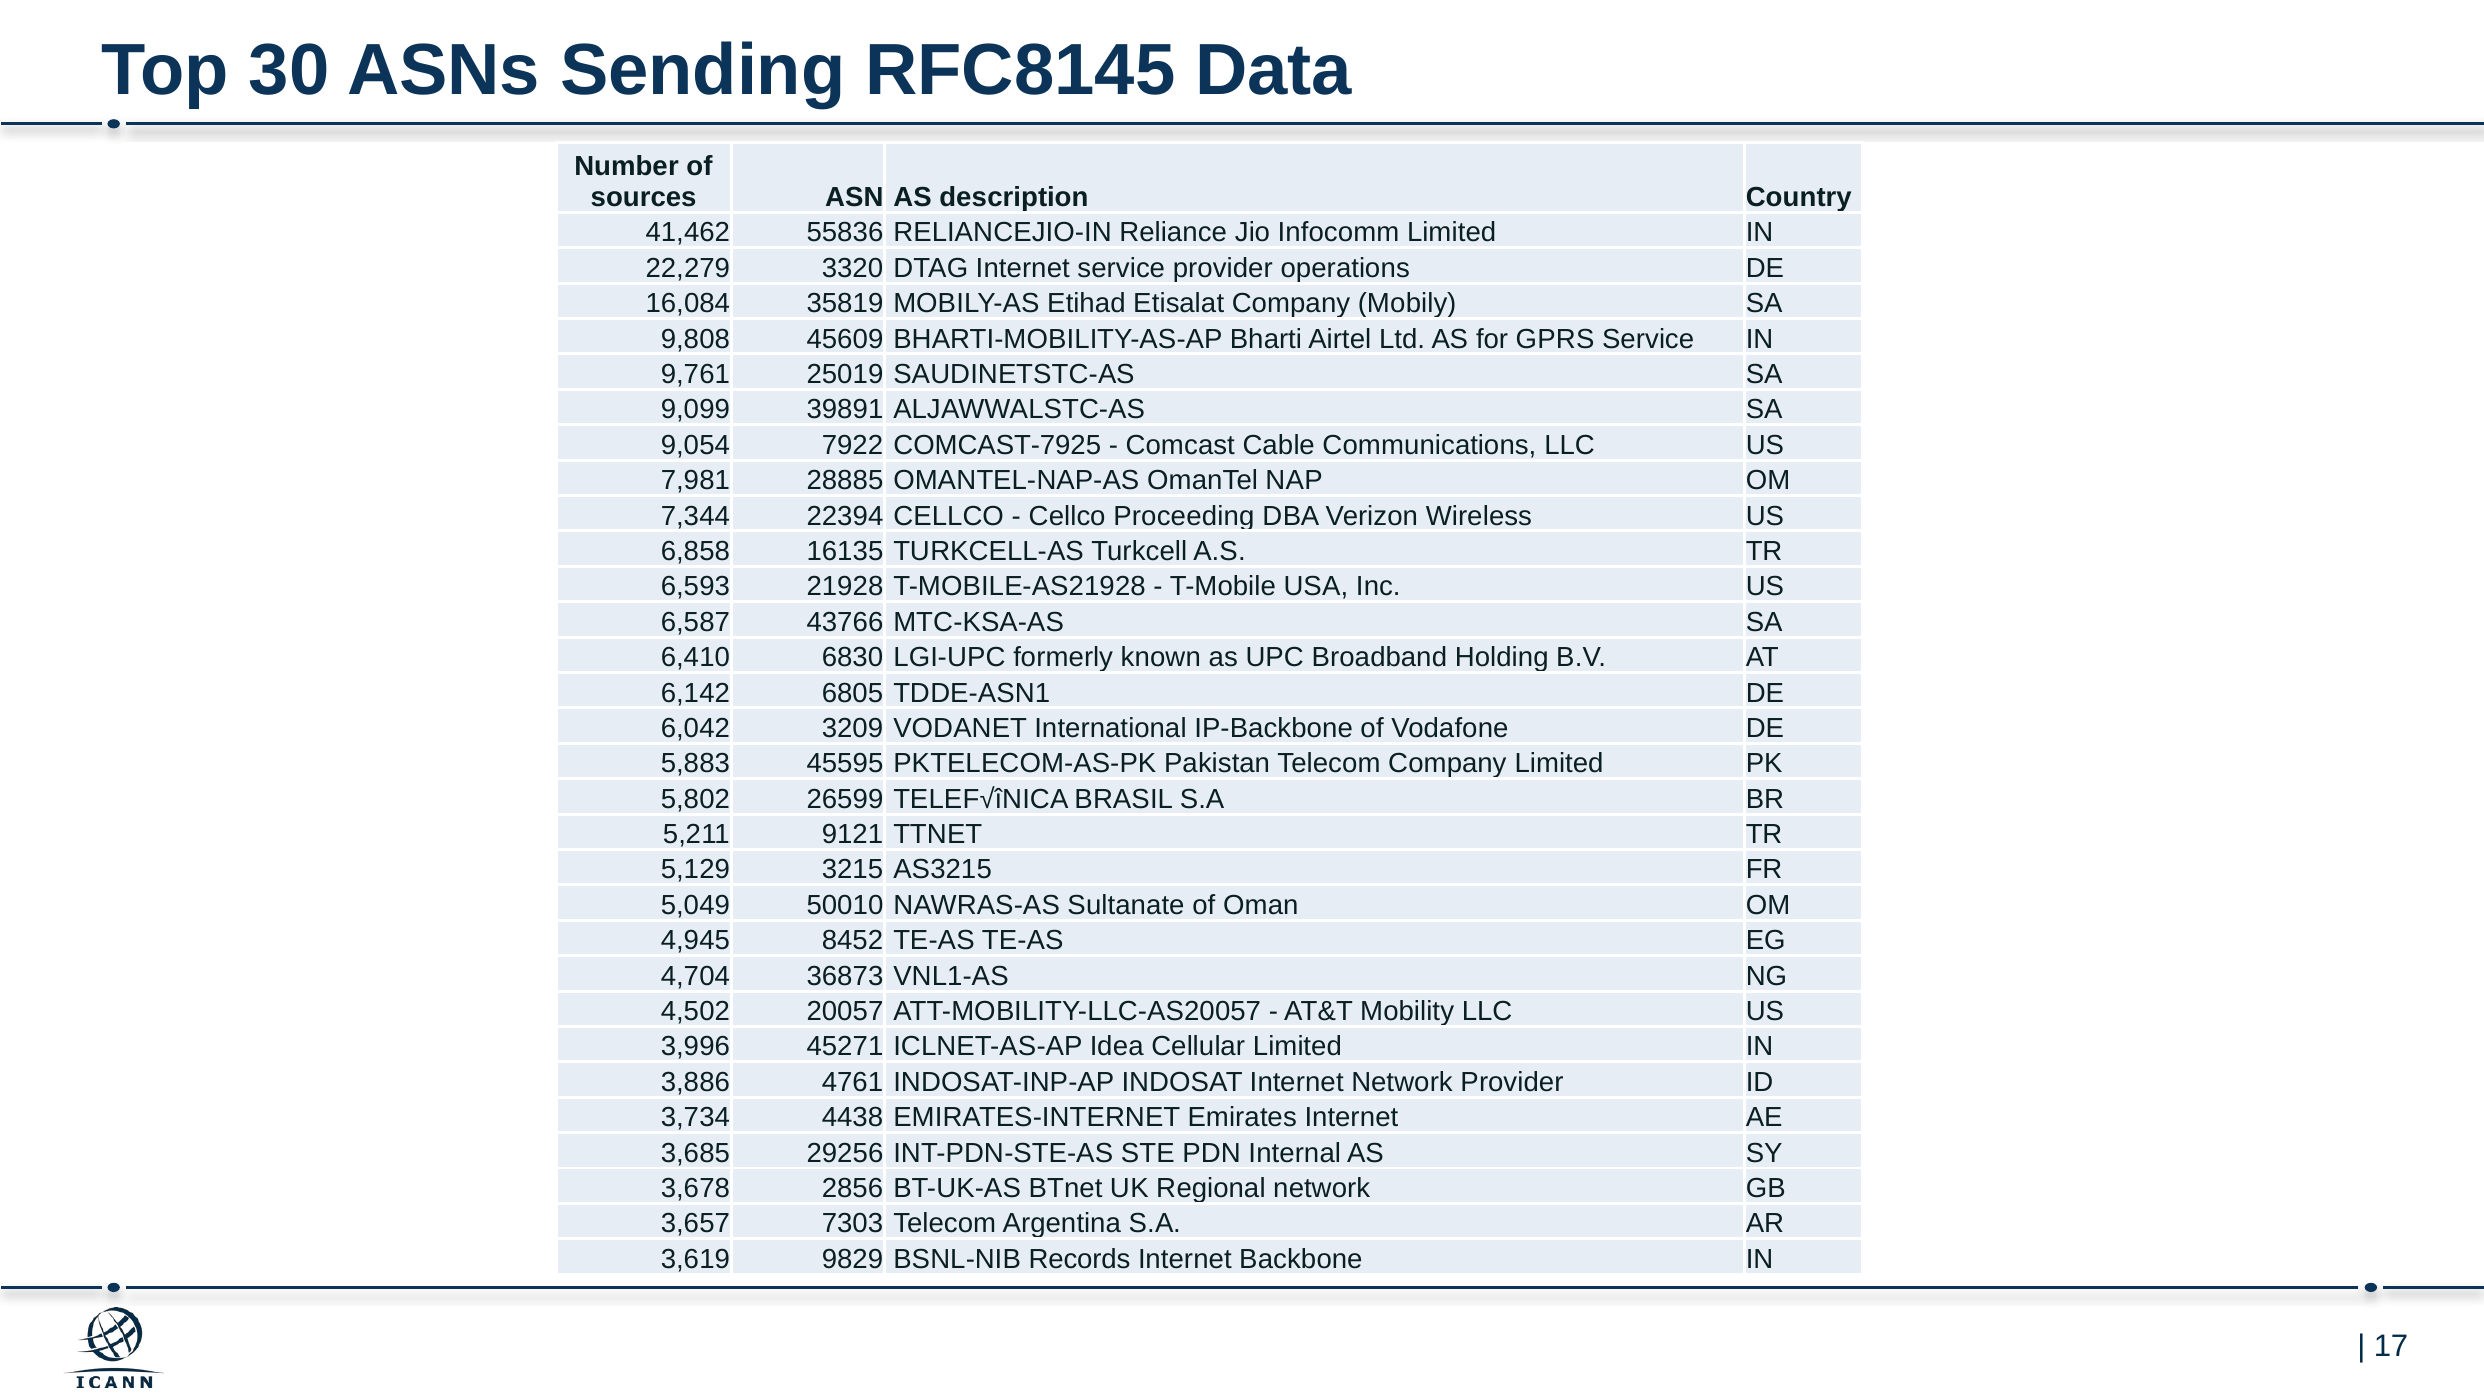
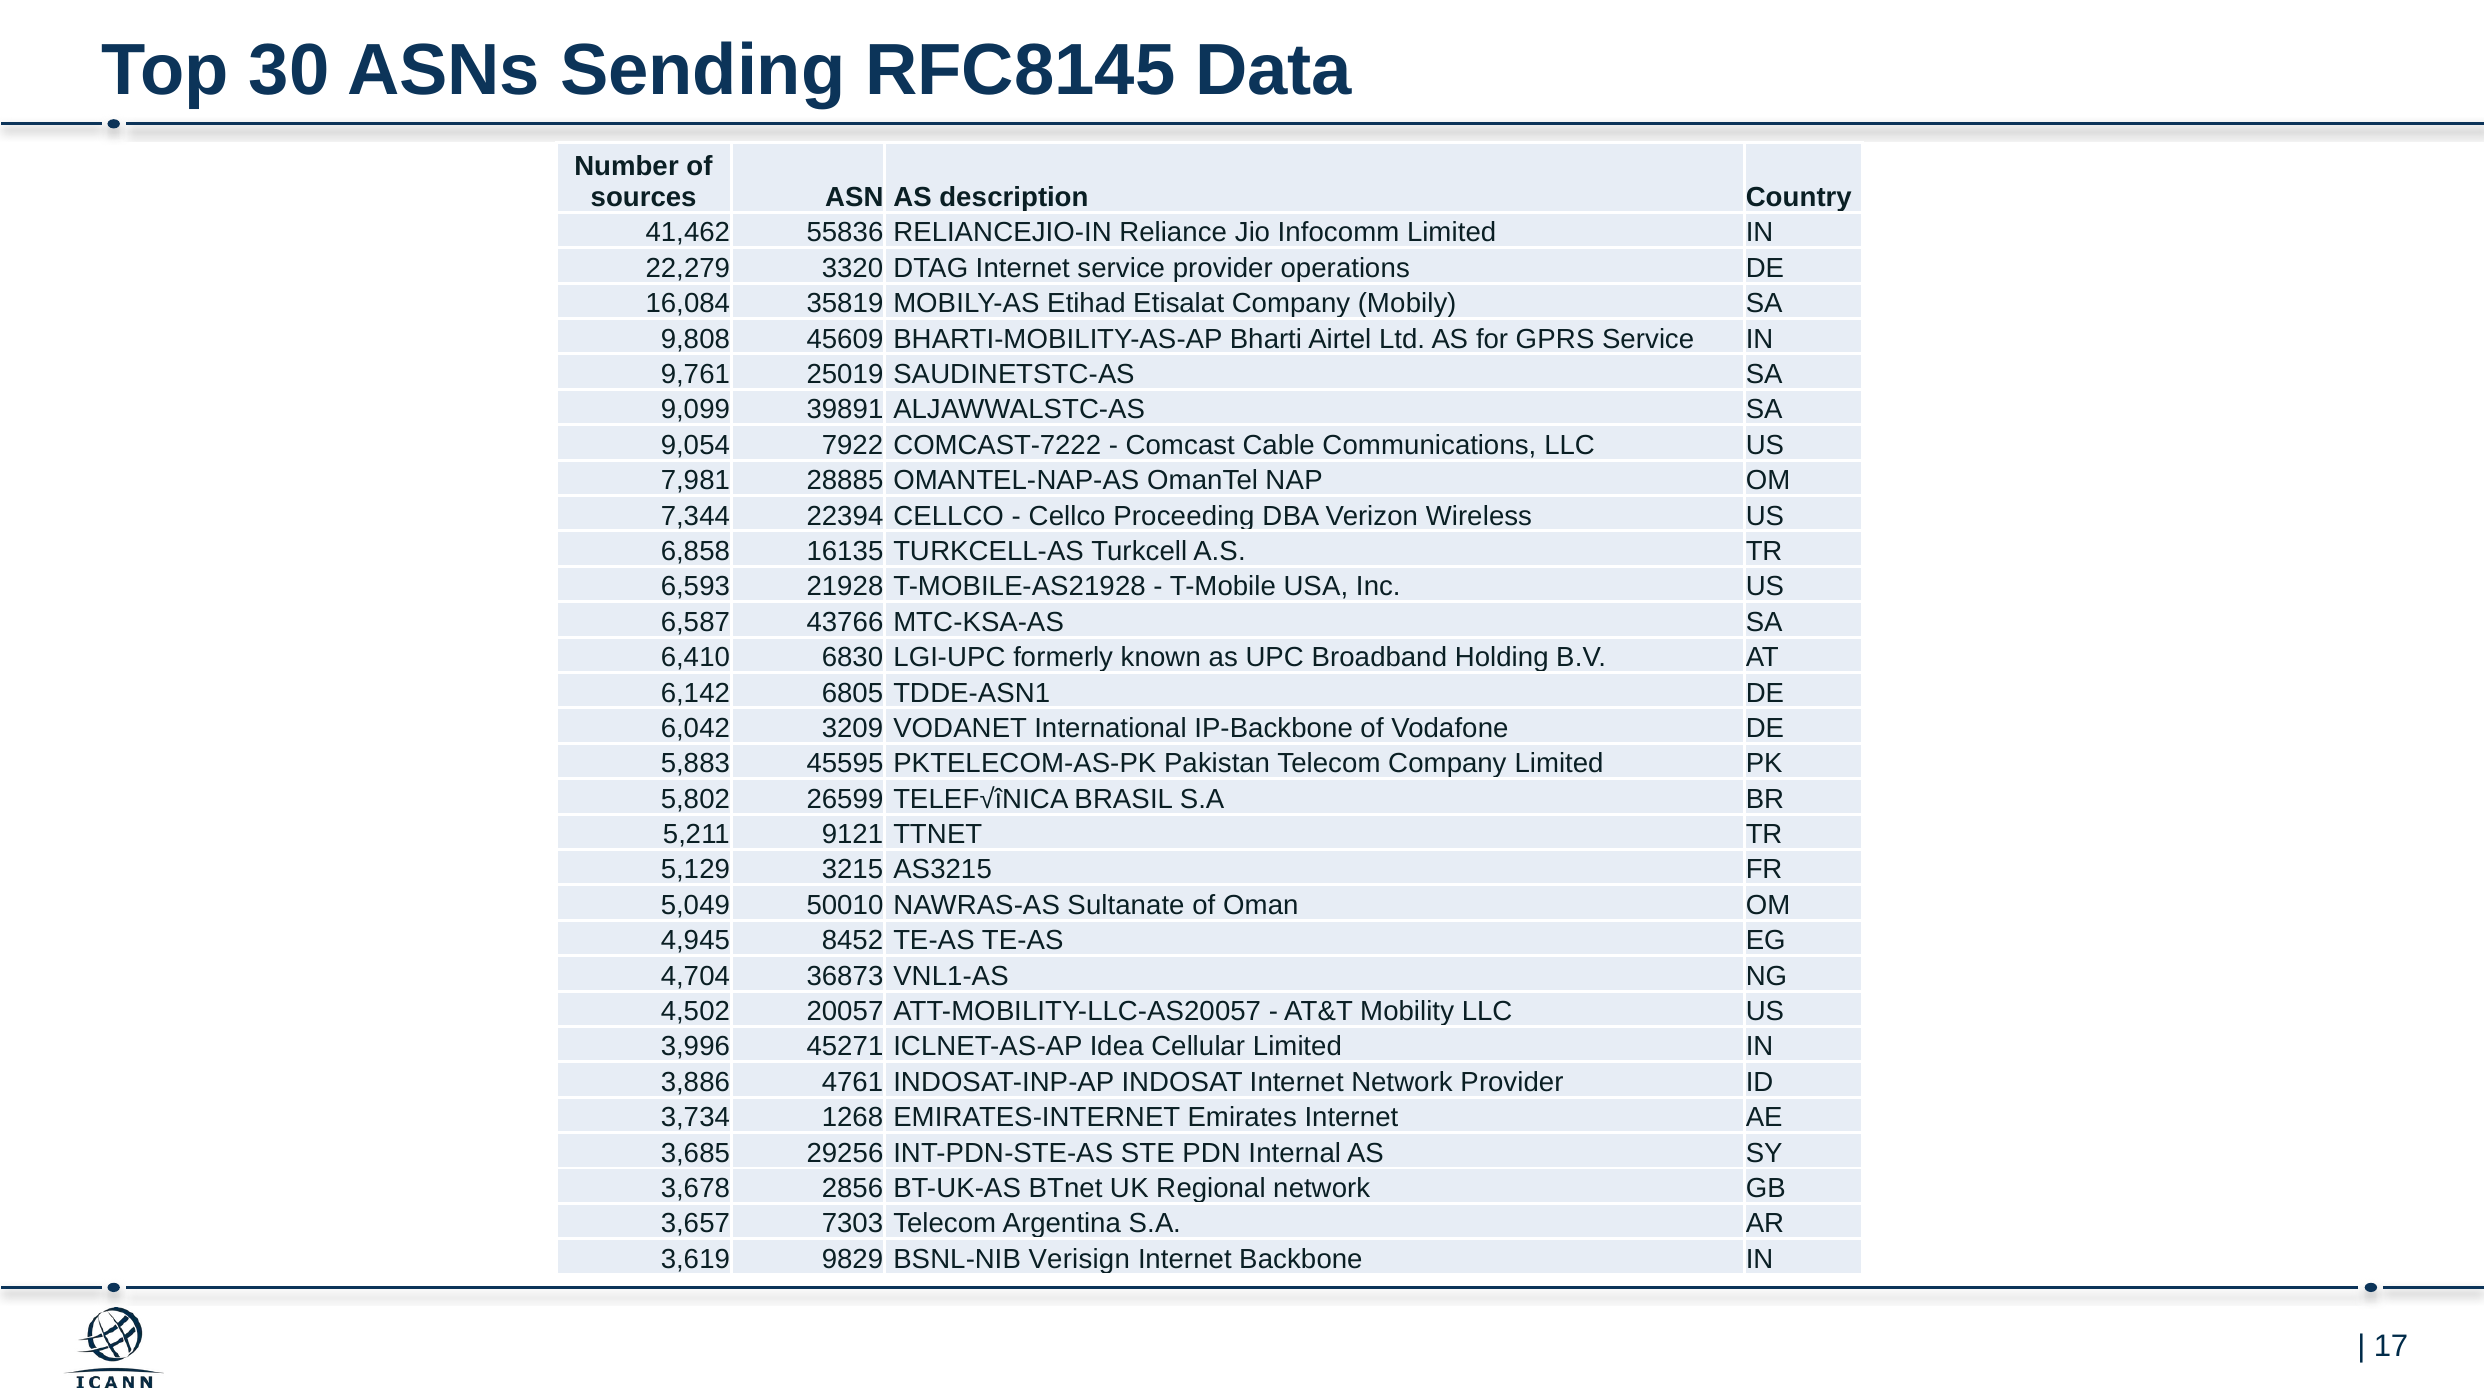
COMCAST-7925: COMCAST-7925 -> COMCAST-7222 (997, 445)
4438: 4438 -> 1268 (853, 1118)
Records: Records -> Verisign (1079, 1259)
